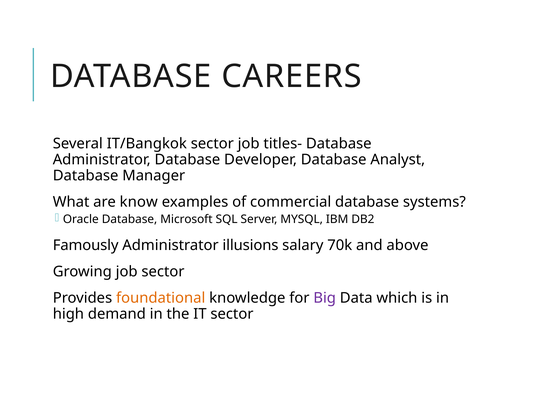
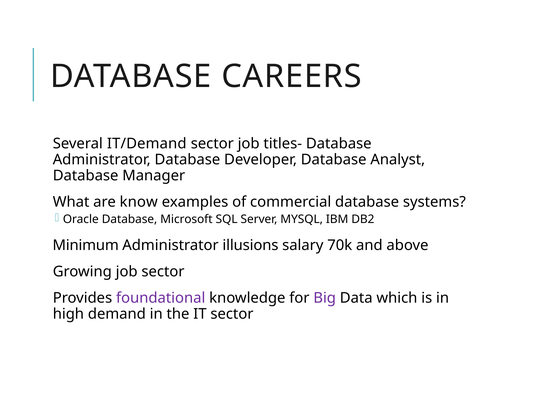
IT/Bangkok: IT/Bangkok -> IT/Demand (147, 144)
Famously: Famously -> Minimum (86, 246)
foundational colour: orange -> purple (161, 299)
